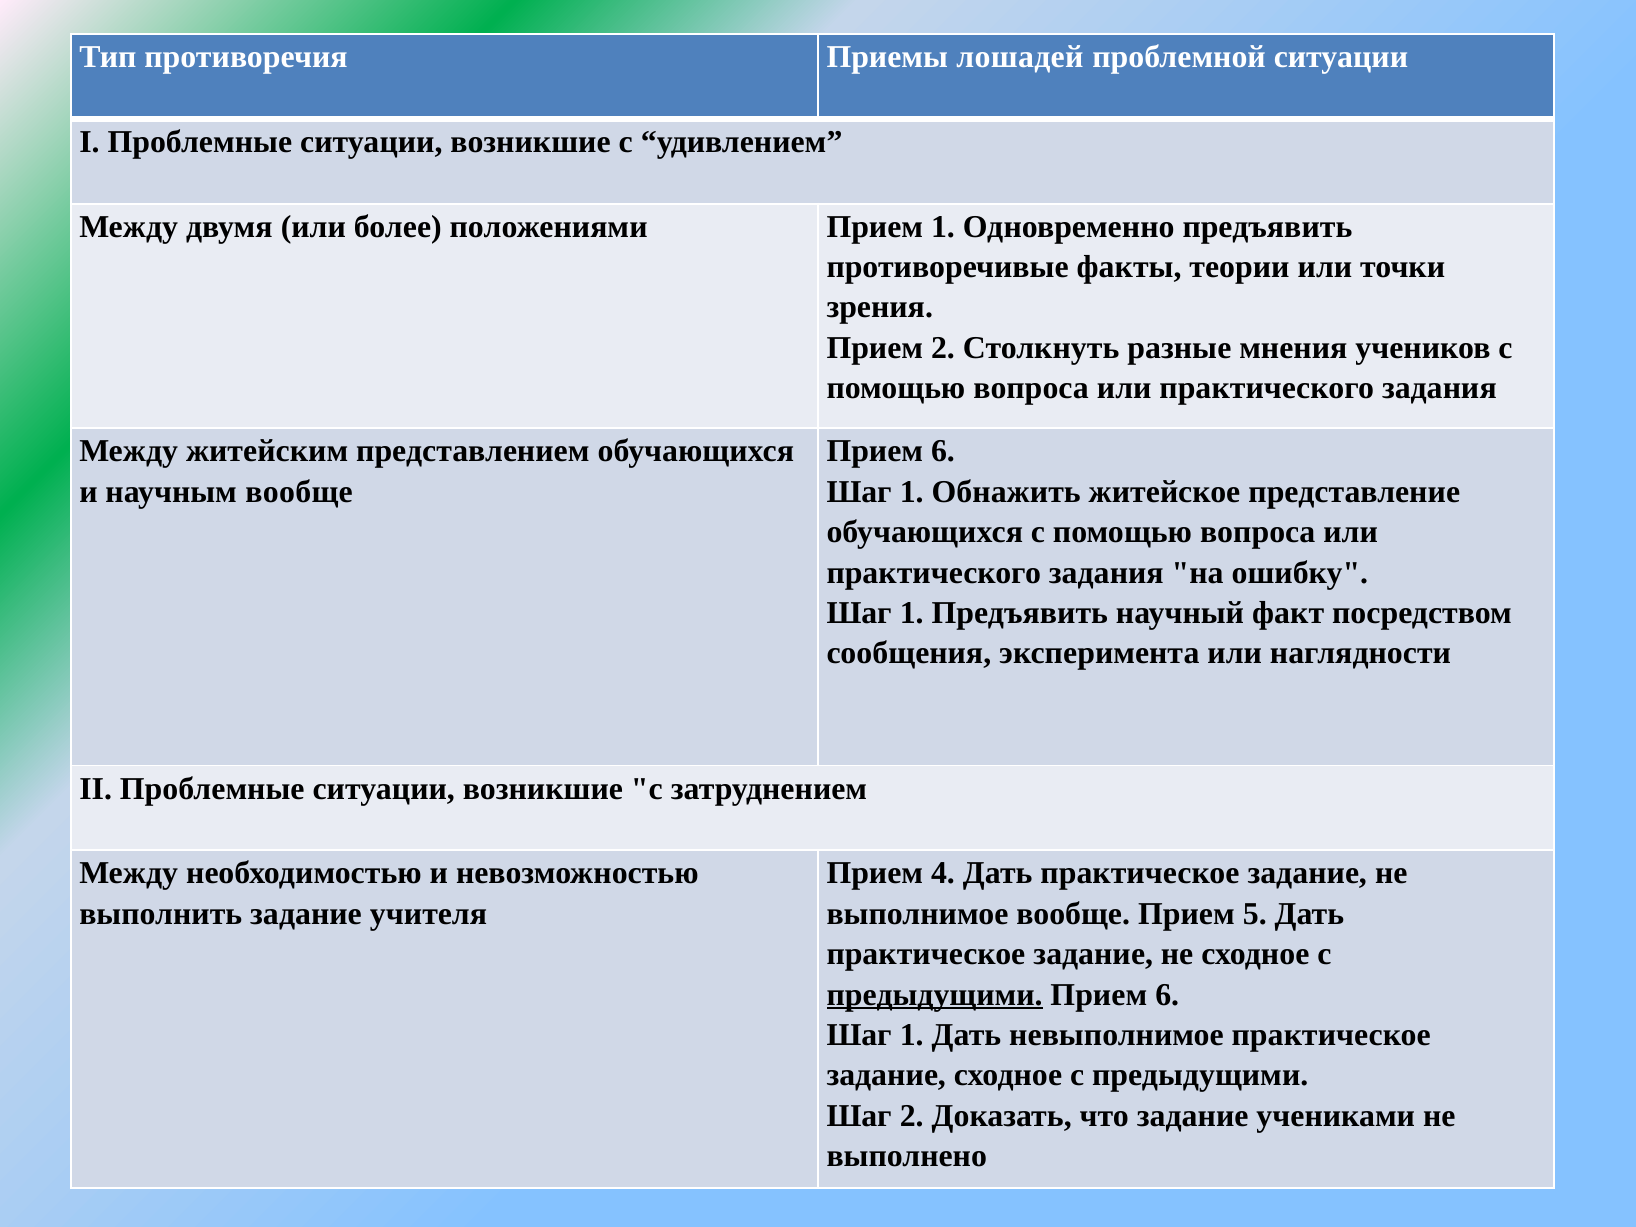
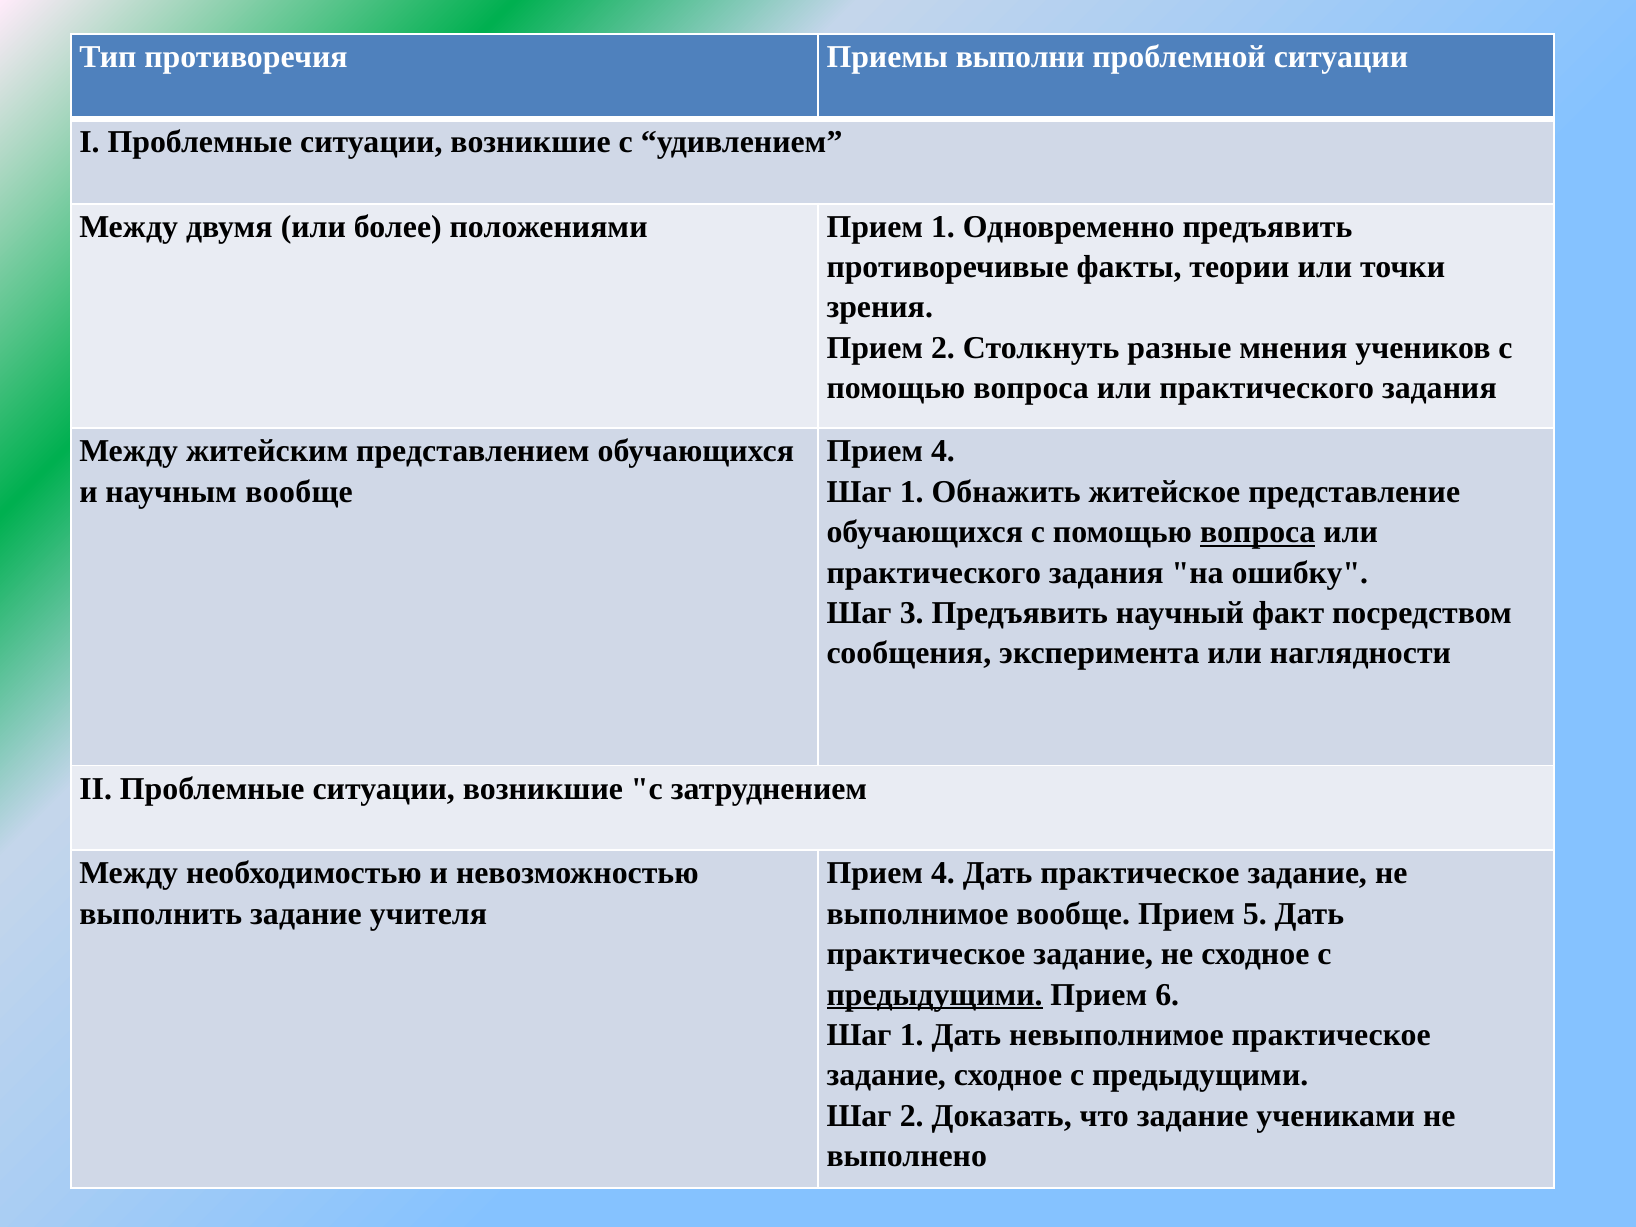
лошадей: лошадей -> выполни (1020, 57)
6: 6 -> 4 (943, 451)
вопроса underline: none -> present (1258, 532)
1: 1 -> 3 (912, 613)
